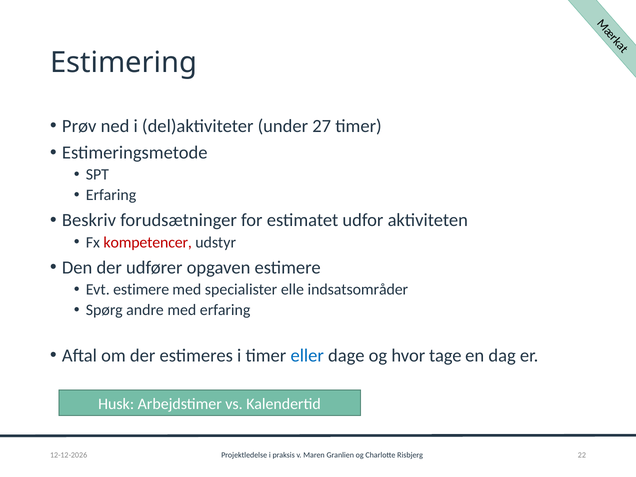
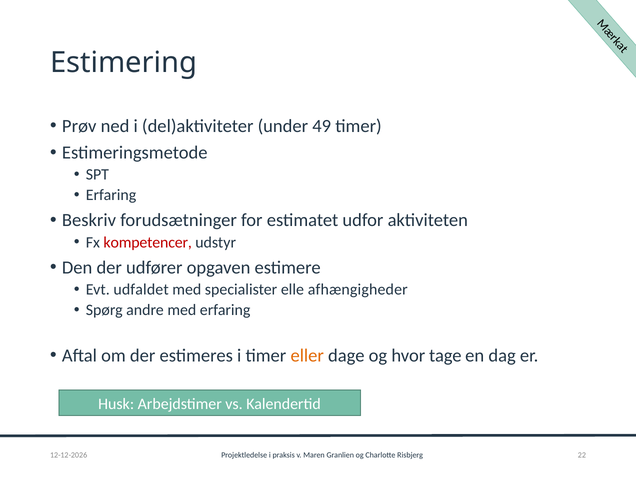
27: 27 -> 49 (322, 126)
Evt estimere: estimere -> udfaldet (141, 289)
indsatsområder: indsatsområder -> afhængigheder (358, 289)
eller colour: blue -> orange (307, 356)
